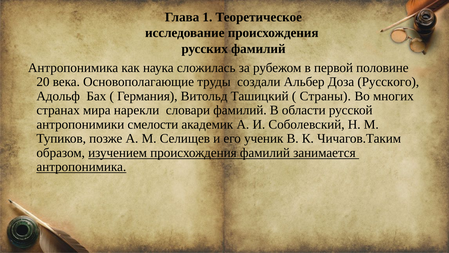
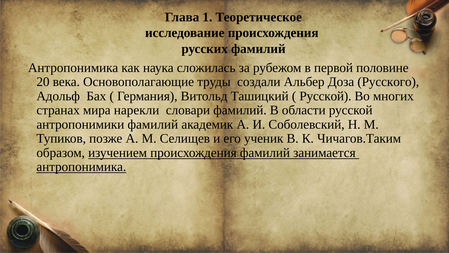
Страны: Страны -> Русской (325, 96)
антропонимики смелости: смелости -> фамилий (153, 124)
